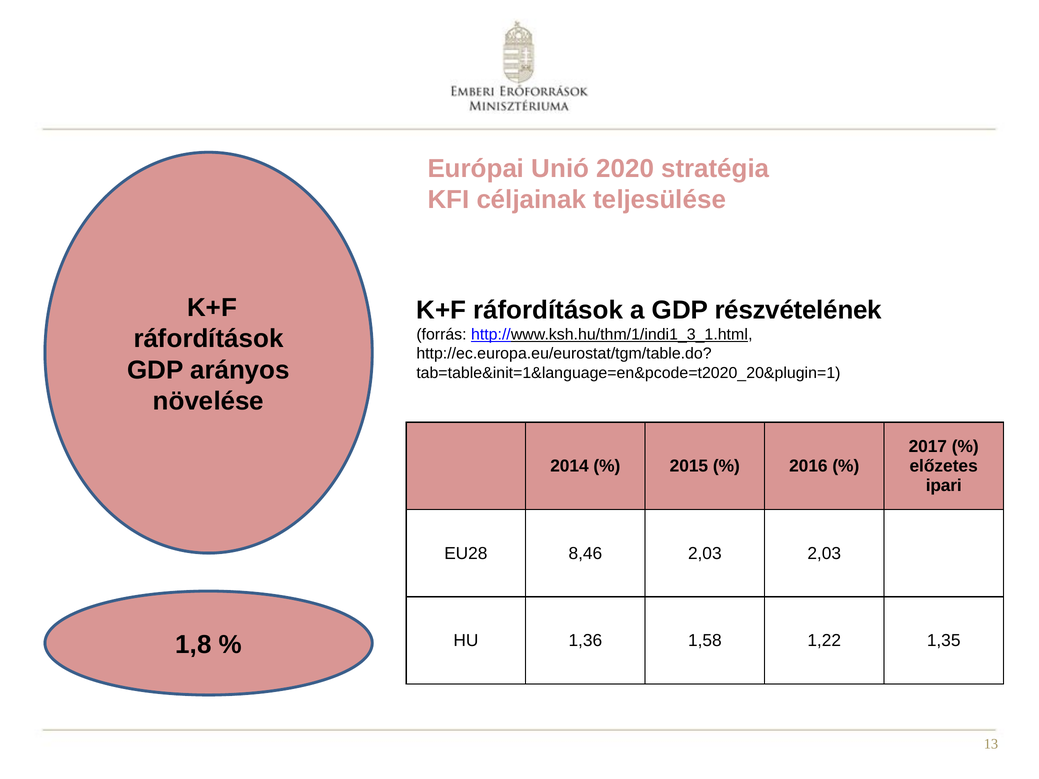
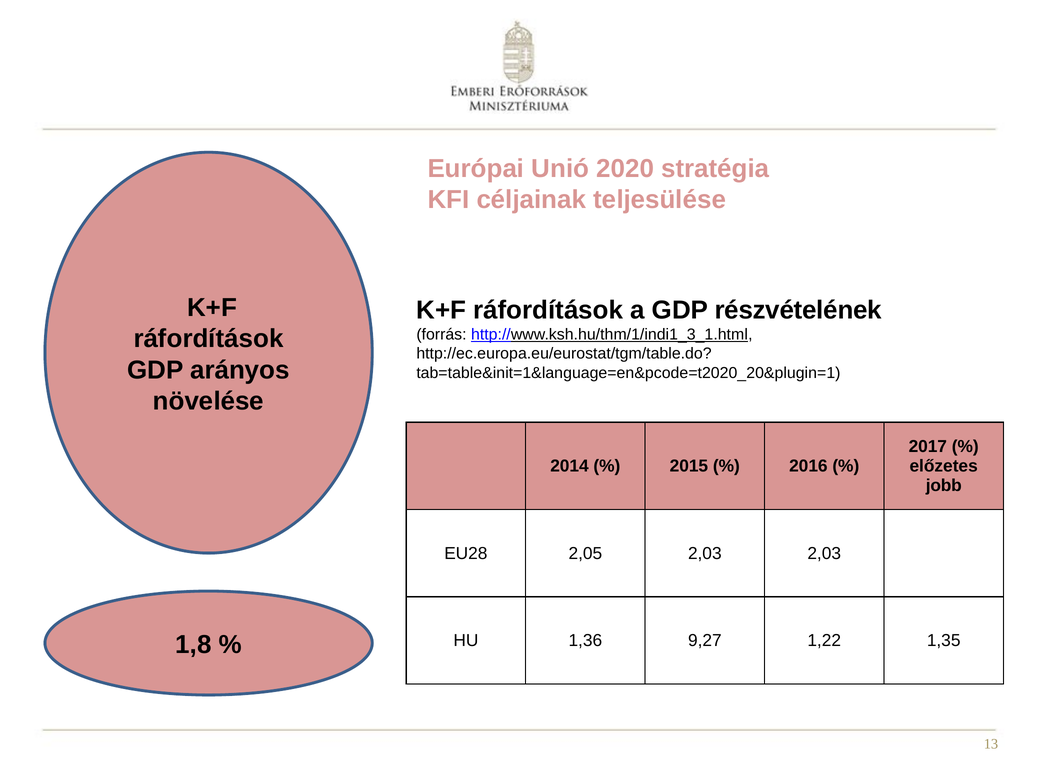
ipari: ipari -> jobb (944, 486)
8,46: 8,46 -> 2,05 (585, 554)
1,58: 1,58 -> 9,27 (705, 641)
